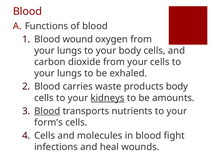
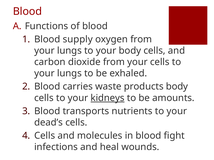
wound: wound -> supply (78, 39)
Blood underline: present -> none (47, 111)
form’s: form’s -> dead’s (49, 123)
